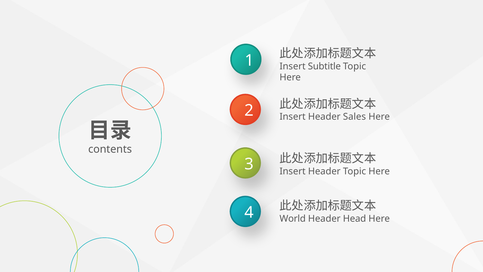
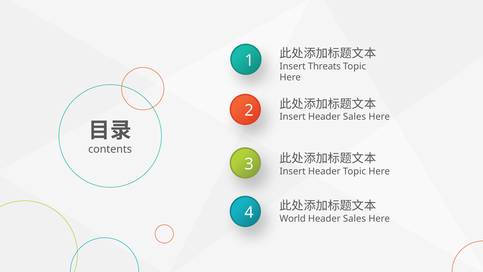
Subtitle: Subtitle -> Threats (324, 66)
Head: Head -> Sales (354, 218)
